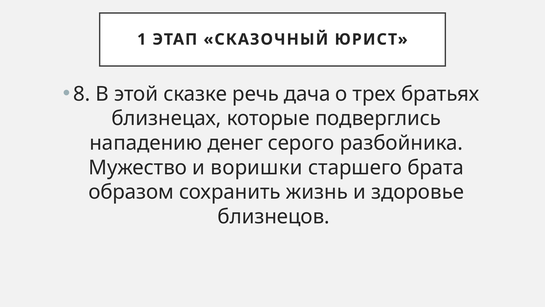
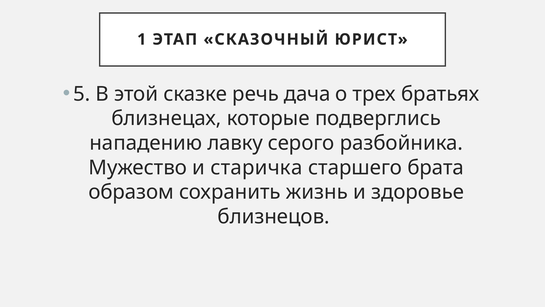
8: 8 -> 5 (82, 94)
денег: денег -> лавку (235, 143)
воришки: воришки -> старичка (257, 167)
